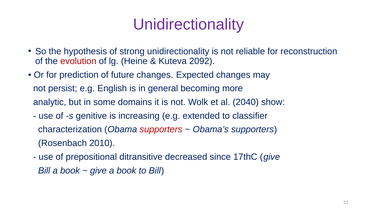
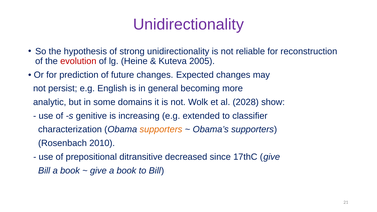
2092: 2092 -> 2005 (202, 61)
2040: 2040 -> 2028 (246, 102)
supporters colour: red -> orange (161, 130)
